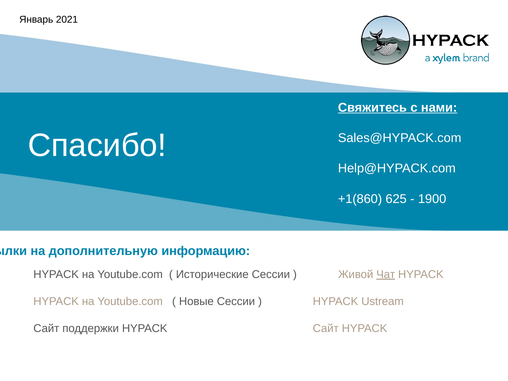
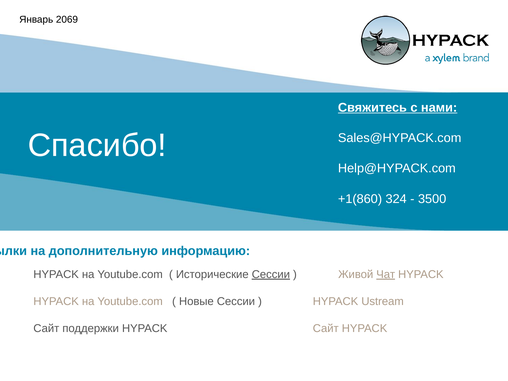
2021: 2021 -> 2069 (67, 20)
625: 625 -> 324 (396, 199)
1900: 1900 -> 3500 (432, 199)
Сессии underline: none -> present (271, 274)
